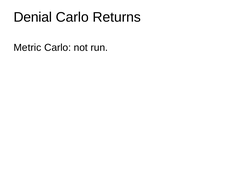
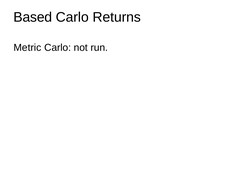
Denial: Denial -> Based (33, 17)
